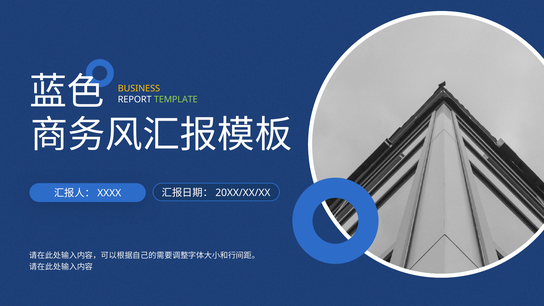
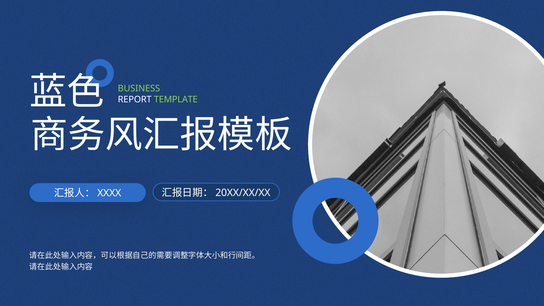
BUSINESS colour: yellow -> light green (139, 89)
